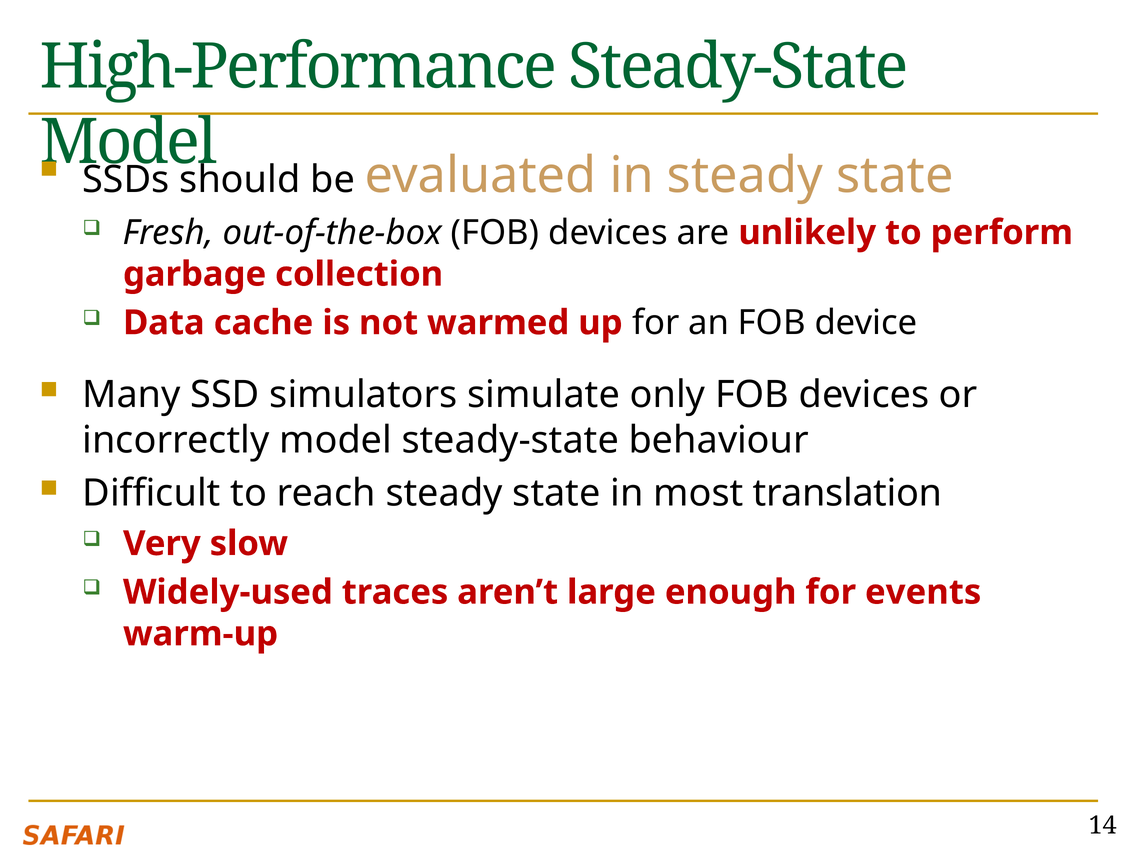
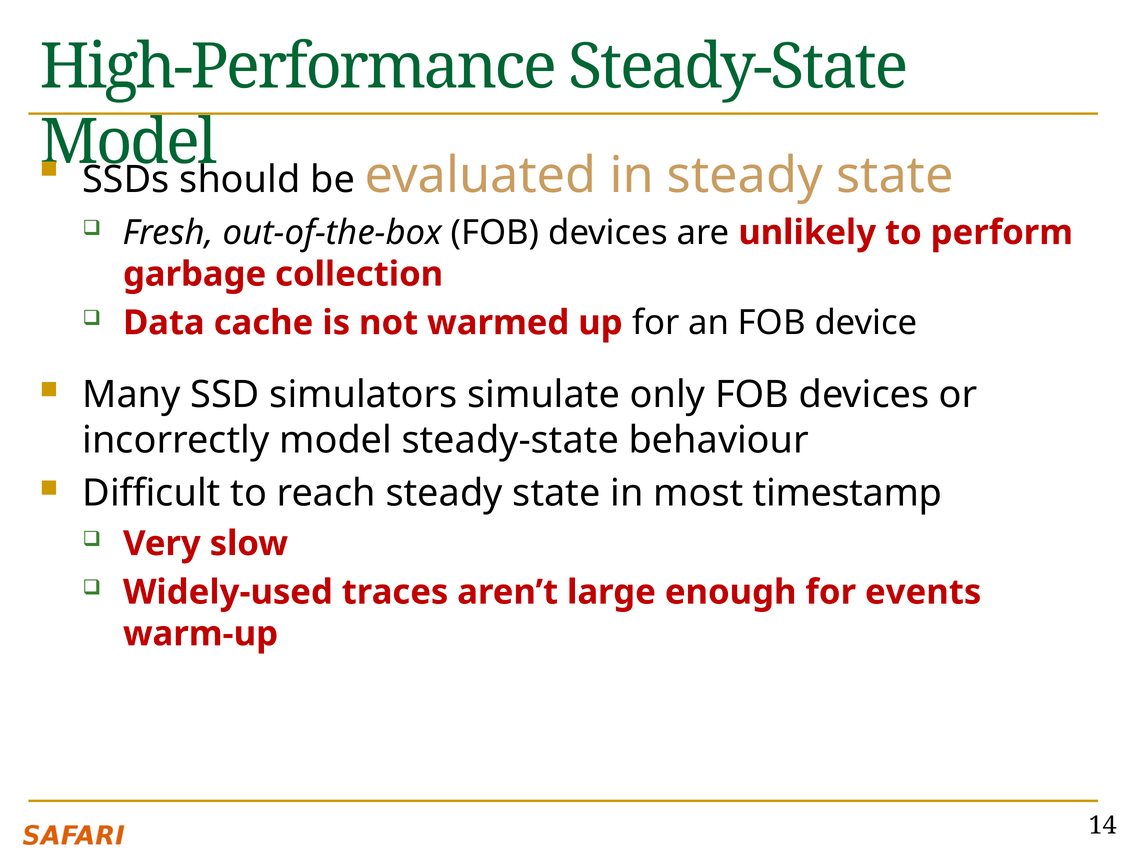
translation: translation -> timestamp (847, 493)
